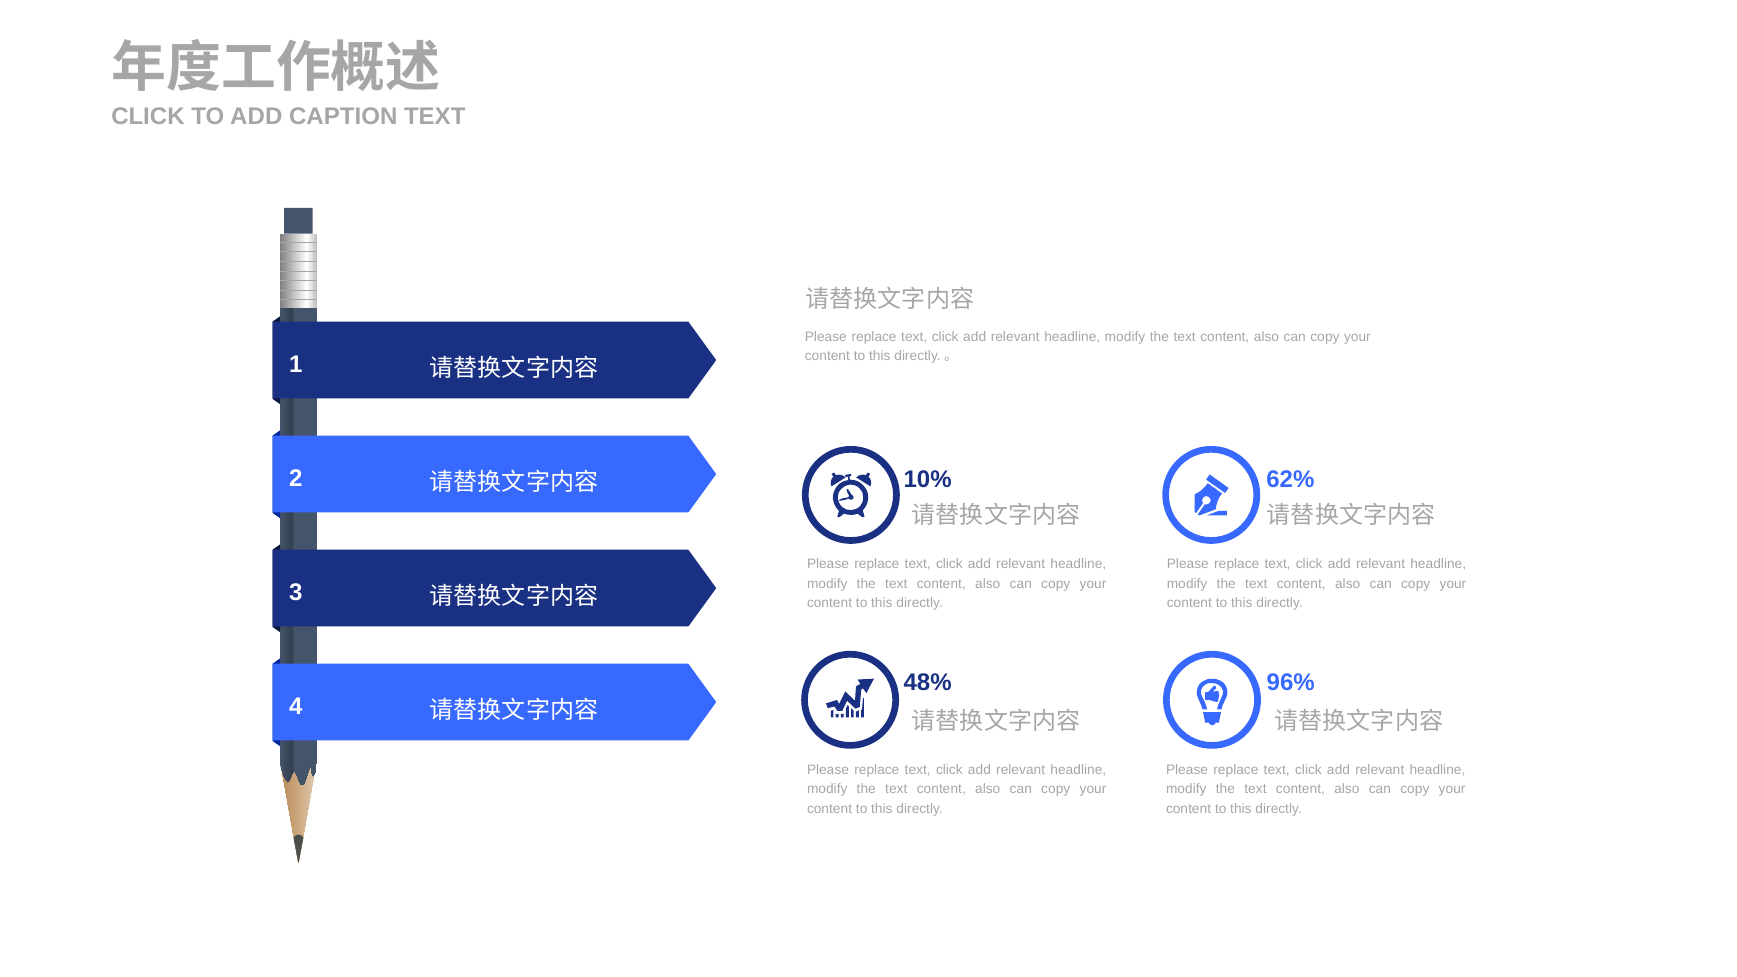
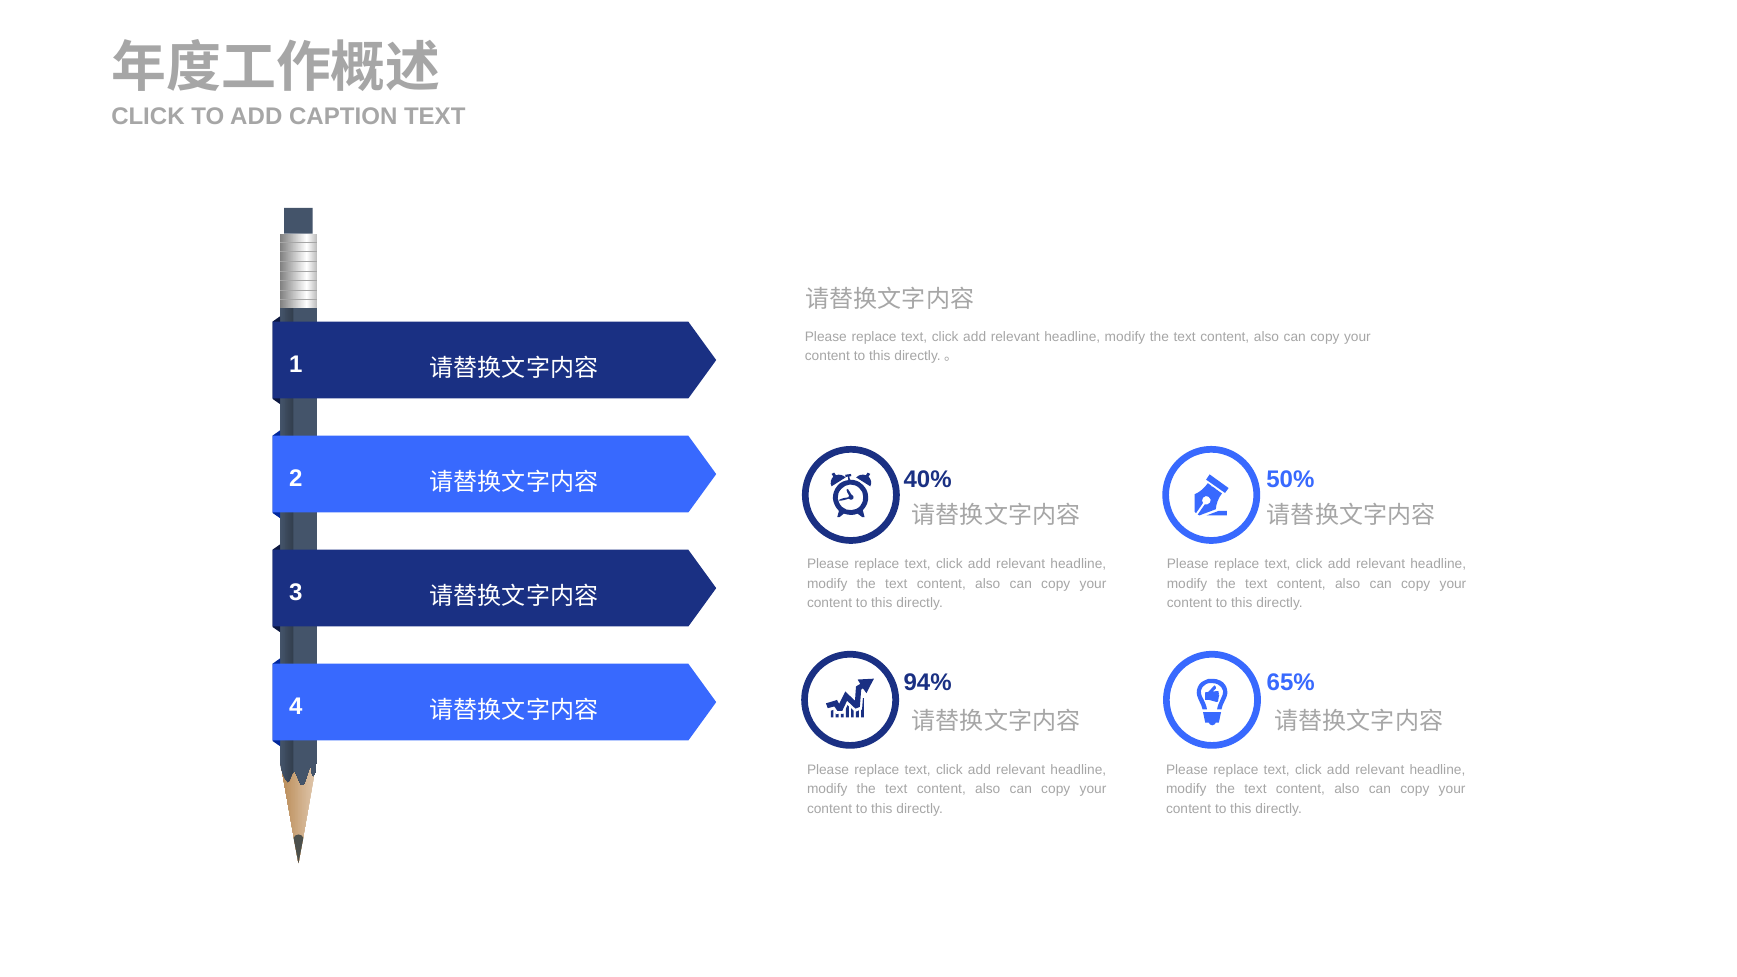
10%: 10% -> 40% (928, 479)
62%: 62% -> 50% (1290, 479)
48%: 48% -> 94% (928, 683)
96%: 96% -> 65% (1291, 683)
